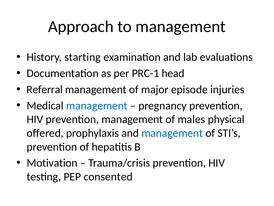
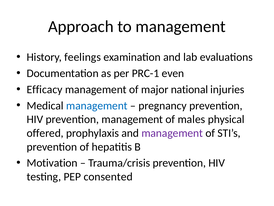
starting: starting -> feelings (83, 57)
head: head -> even (173, 73)
Referral: Referral -> Efficacy (45, 89)
episode: episode -> national (189, 89)
management colour: blue -> purple (172, 133)
